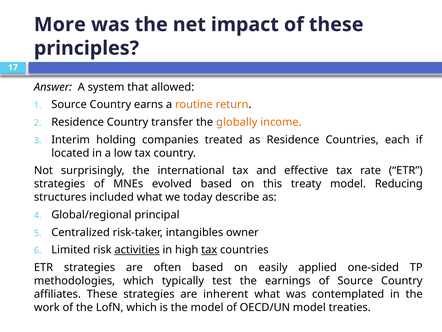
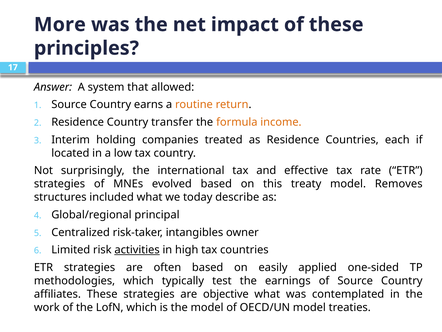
globally: globally -> formula (237, 122)
Reducing: Reducing -> Removes (399, 184)
tax underline: present -> none (209, 250)
inherent: inherent -> objective (226, 294)
